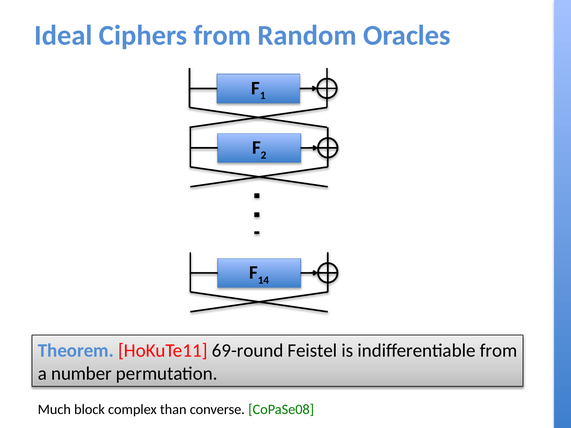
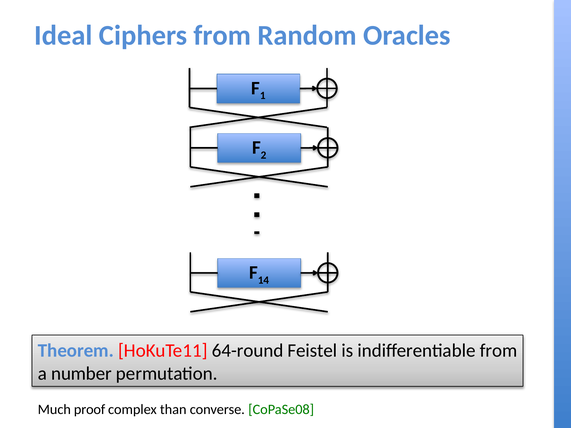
69-round: 69-round -> 64-round (248, 351)
block: block -> proof (90, 410)
